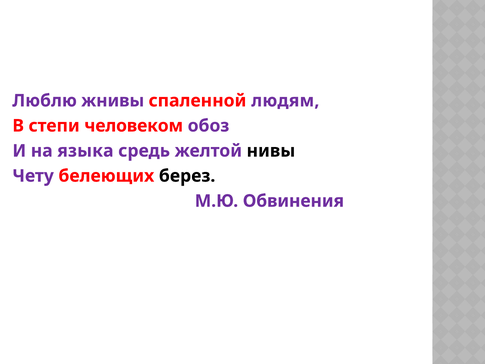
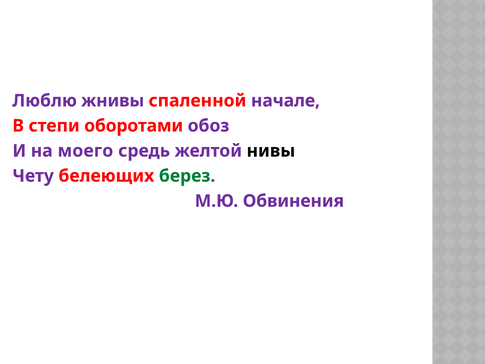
людям: людям -> начале (285, 101)
человеком: человеком -> оборотами (134, 126)
языка: языка -> моего (85, 151)
берез colour: black -> green (187, 176)
